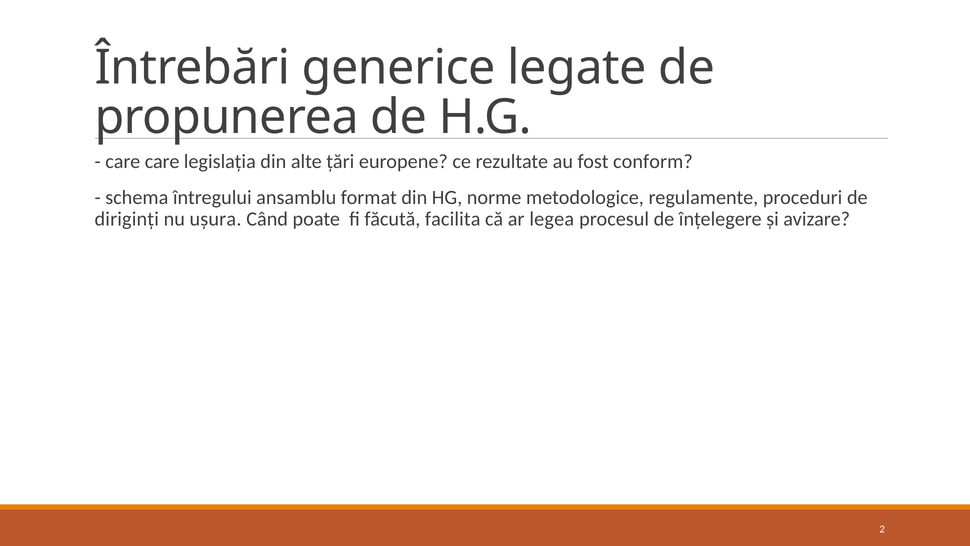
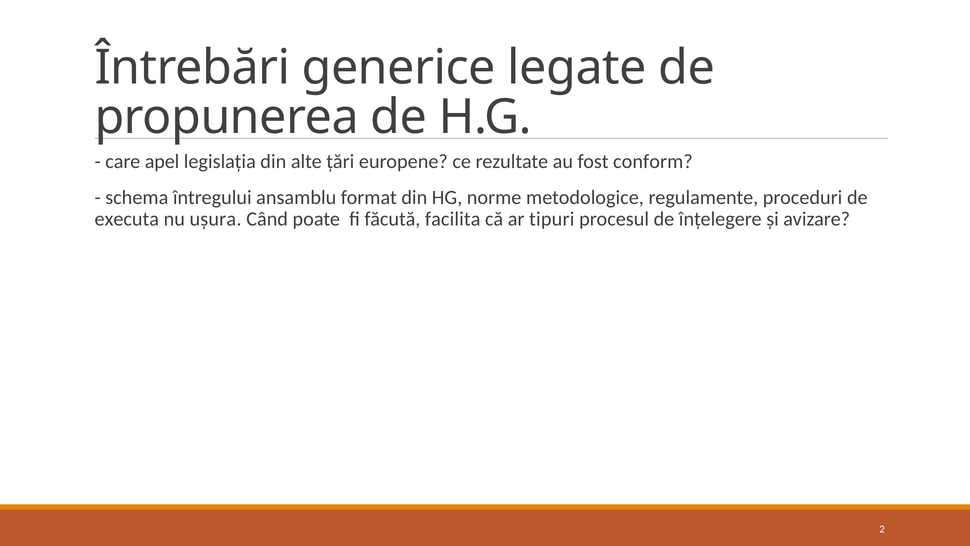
care care: care -> apel (162, 161)
diriginți: diriginți -> executa (127, 219)
legea: legea -> tipuri (552, 219)
